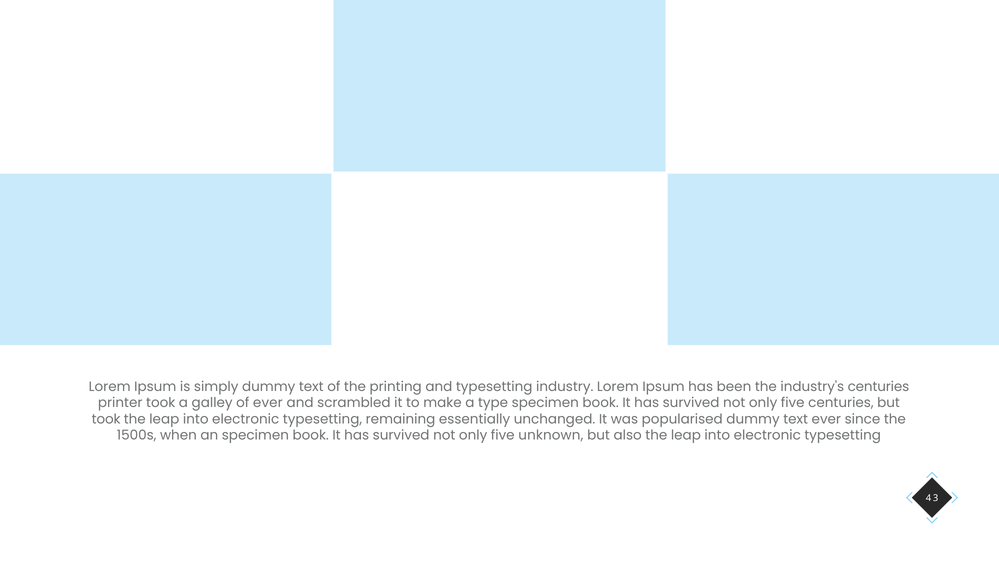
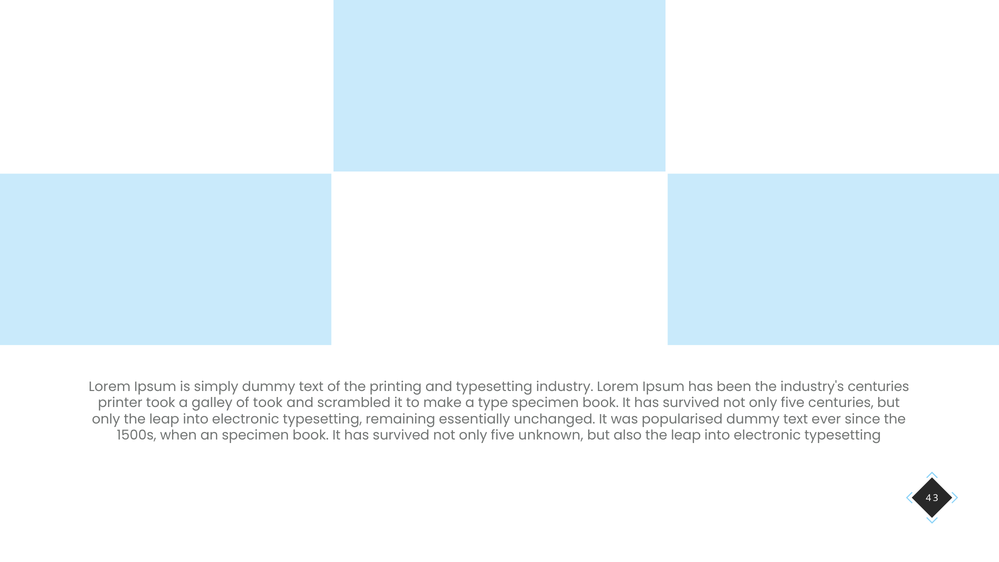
of ever: ever -> took (268, 403)
took: took -> only (106, 419)
